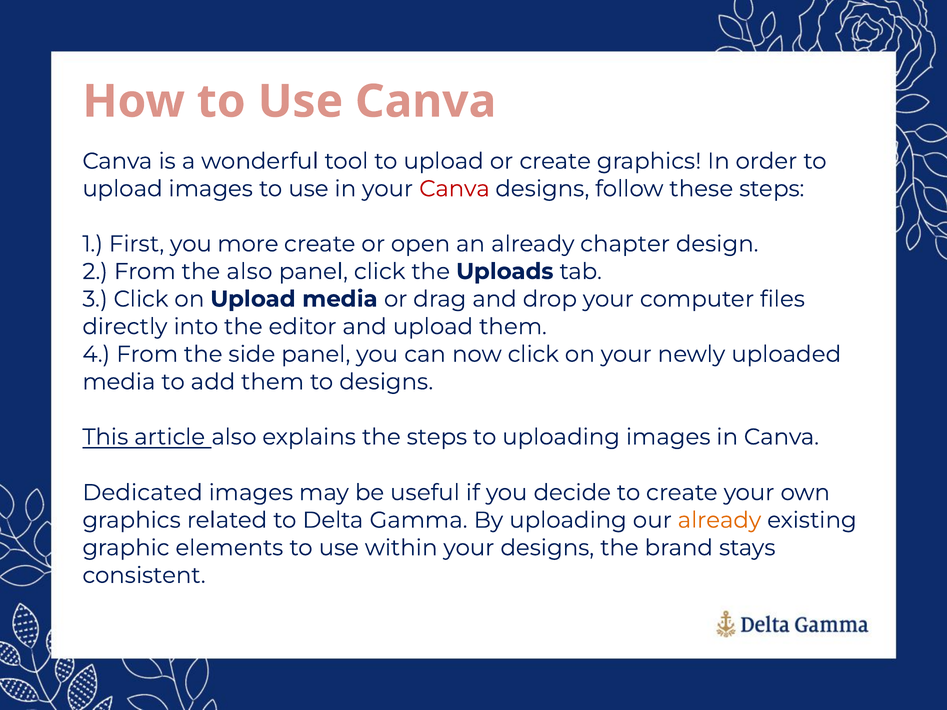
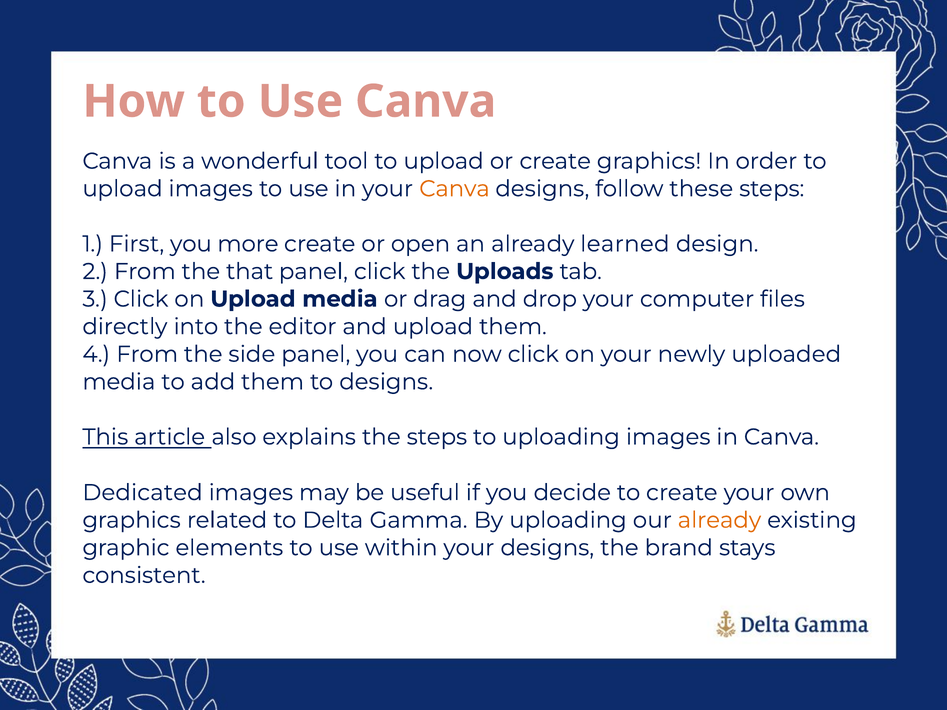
Canva colour: red -> orange (455, 189)
chapter: chapter -> learned (625, 244)
the also: also -> that (250, 272)
